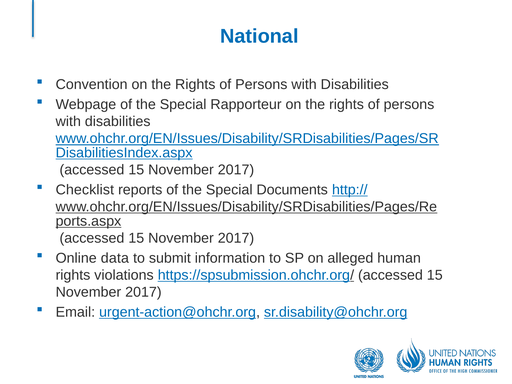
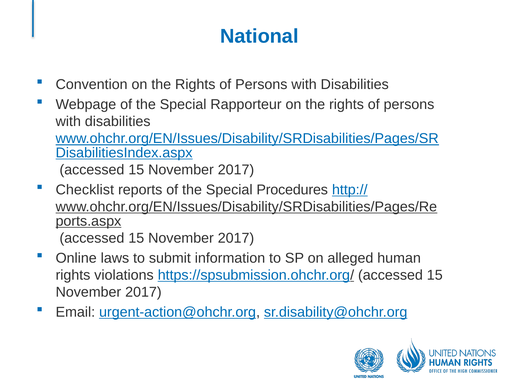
Documents: Documents -> Procedures (292, 190)
data: data -> laws (115, 258)
